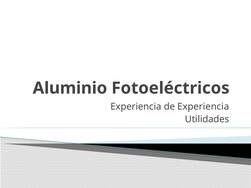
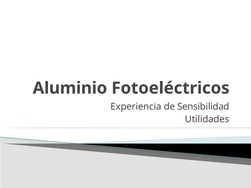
de Experiencia: Experiencia -> Sensibilidad (203, 107)
